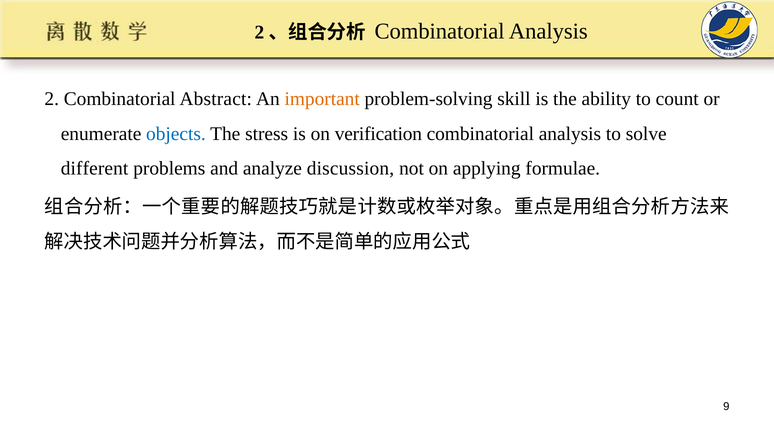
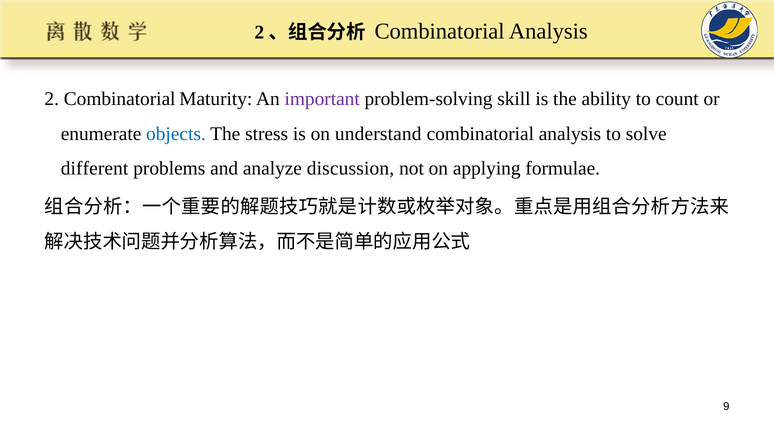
Abstract: Abstract -> Maturity (216, 99)
important colour: orange -> purple (322, 99)
verification: verification -> understand (378, 134)
